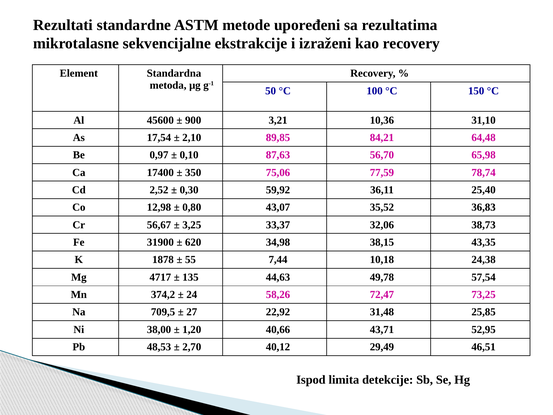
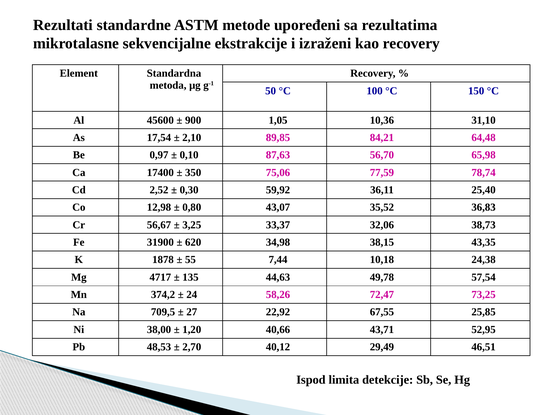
3,21: 3,21 -> 1,05 (278, 120)
31,48: 31,48 -> 67,55 (382, 312)
